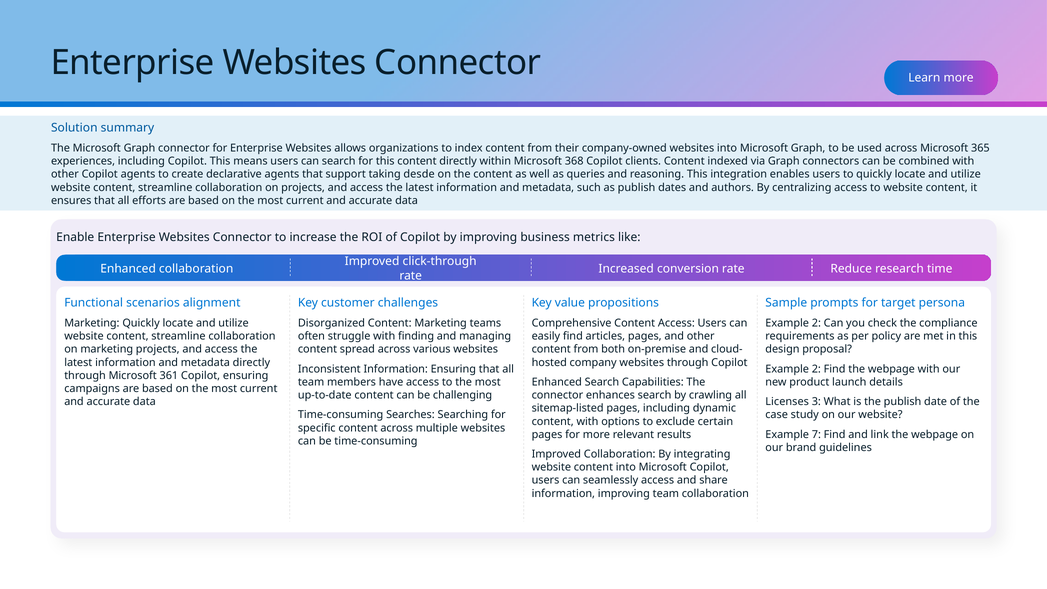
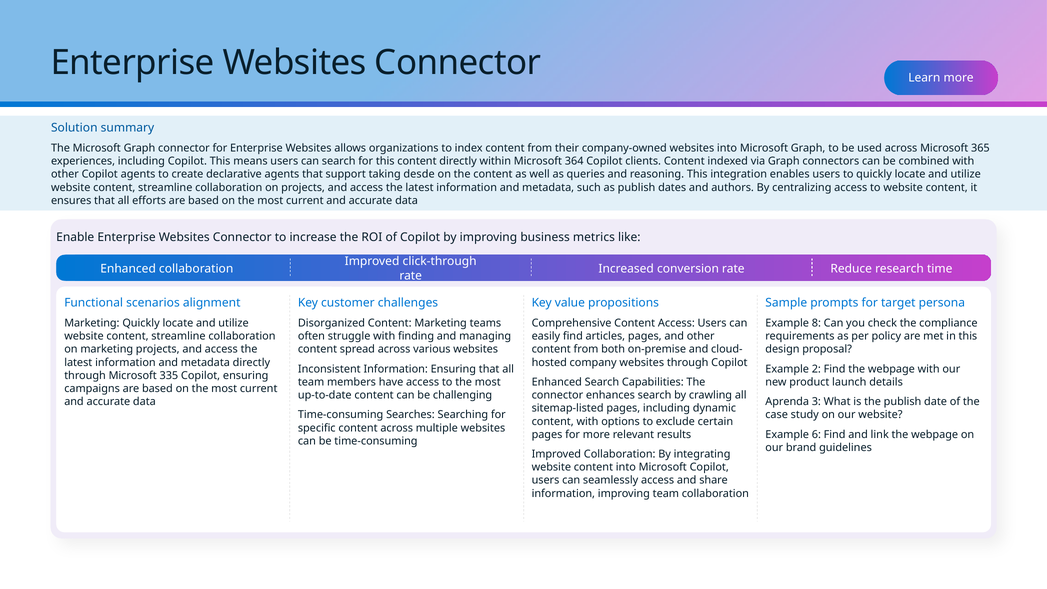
368: 368 -> 364 (574, 161)
2: 2 -> 8 (816, 323)
361: 361 -> 335 (169, 375)
Licenses: Licenses -> Aprenda (787, 402)
7: 7 -> 6 (816, 434)
